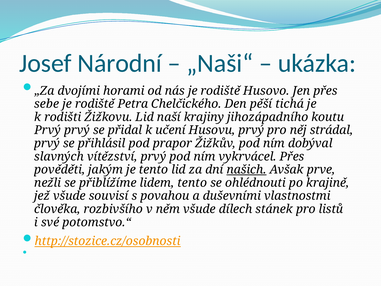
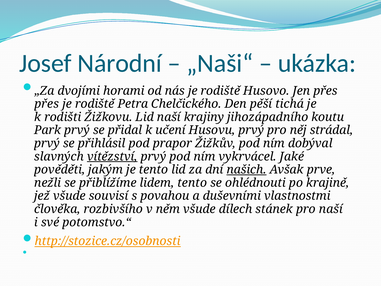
sebe: sebe -> přes (47, 104)
Prvý: Prvý -> Park (48, 130)
vítězství underline: none -> present (112, 156)
vykrvácel Přes: Přes -> Jaké (292, 156)
pro listů: listů -> naší (331, 209)
